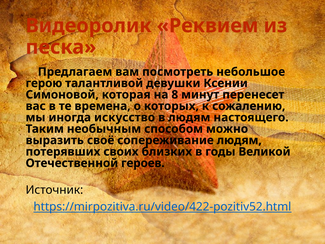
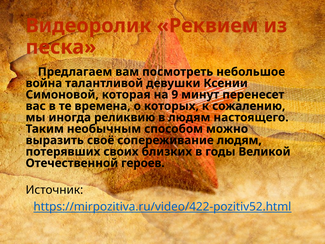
герою: герою -> война (44, 83)
8: 8 -> 9 (175, 95)
искусство: искусство -> реликвию (125, 117)
